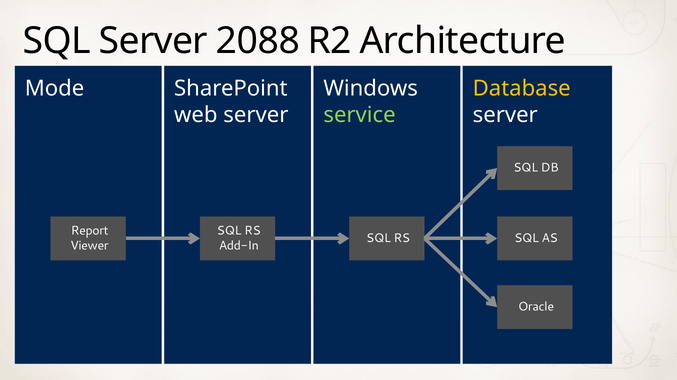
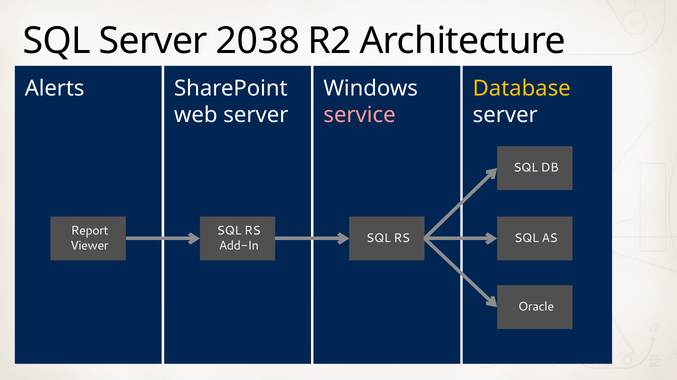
2088: 2088 -> 2038 (258, 41)
Mode: Mode -> Alerts (55, 89)
service colour: light green -> pink (360, 115)
